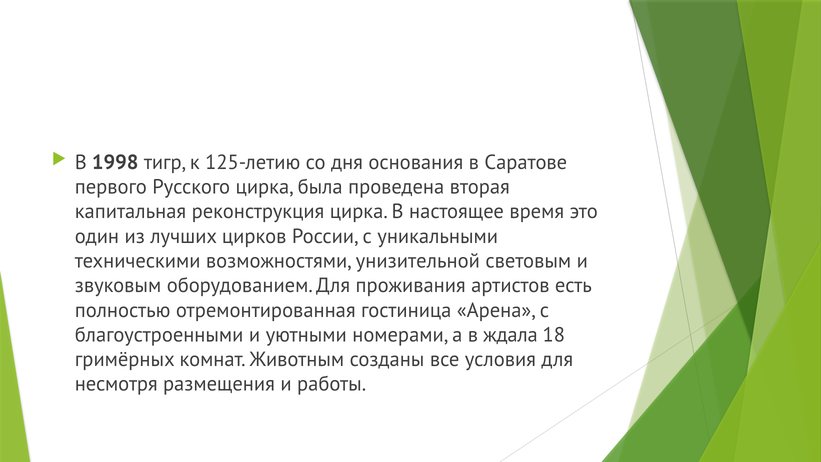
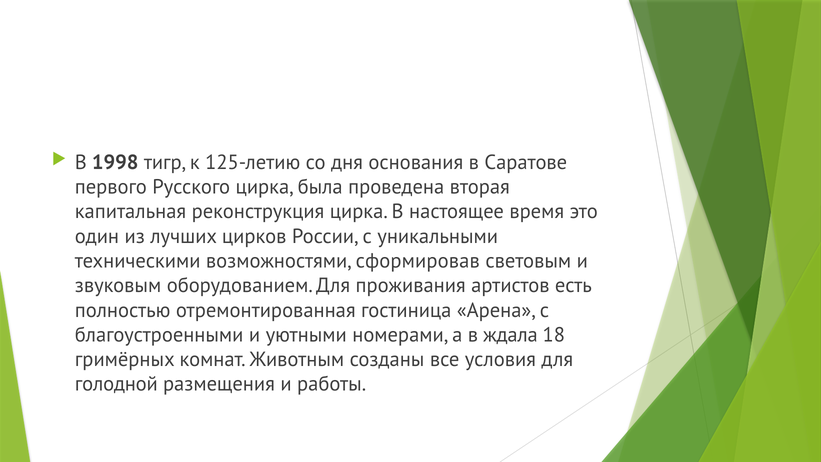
унизительной: унизительной -> сформировав (418, 261)
несмотря: несмотря -> голодной (116, 384)
